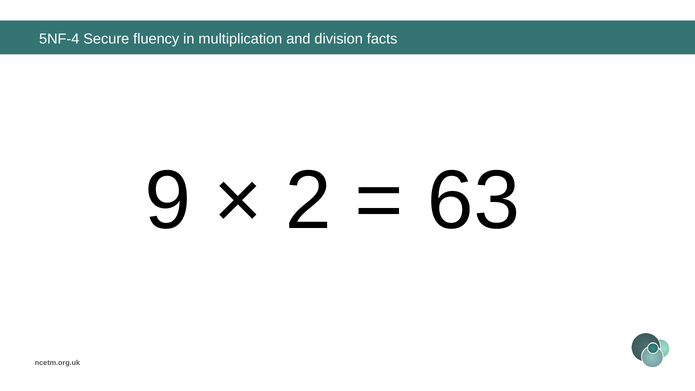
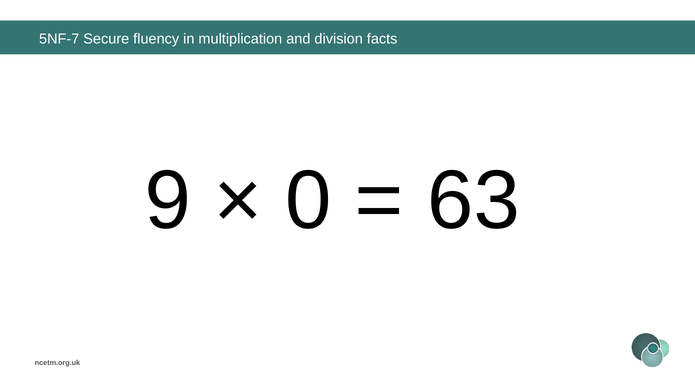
5NF-4: 5NF-4 -> 5NF-7 (59, 39)
2: 2 -> 0 (309, 201)
